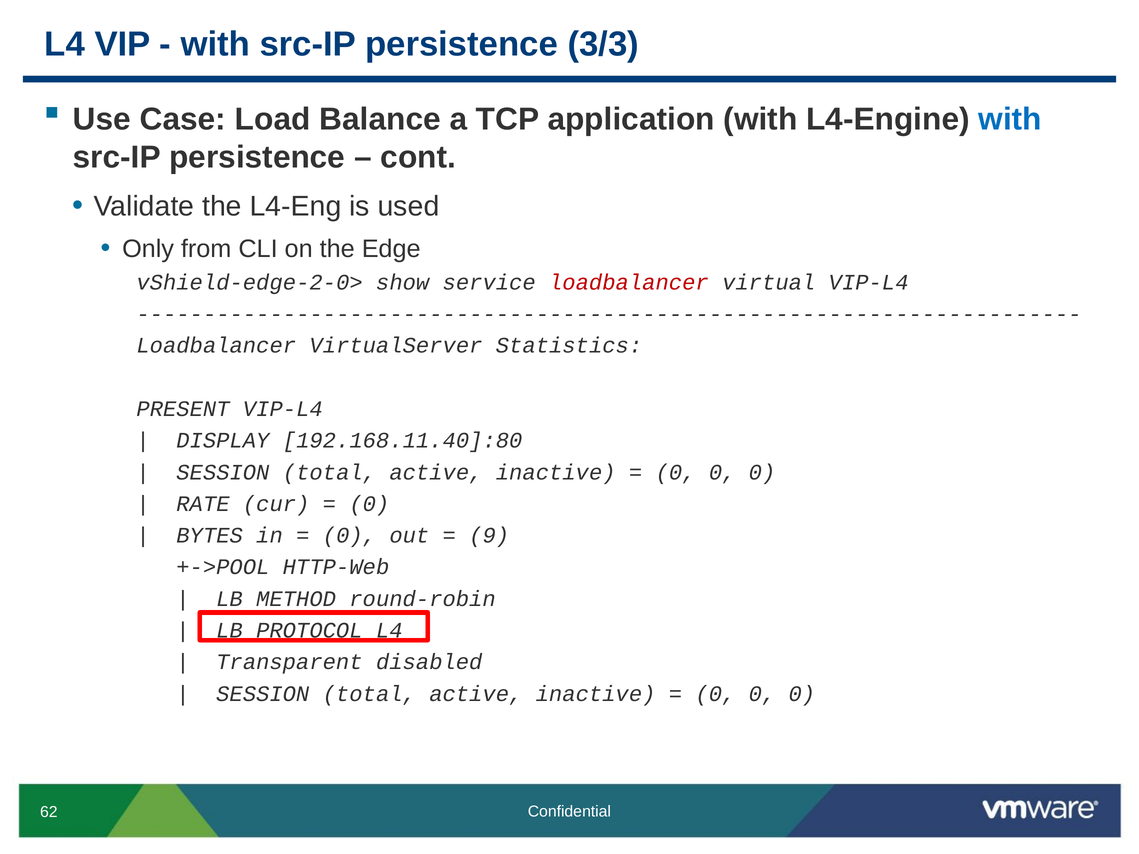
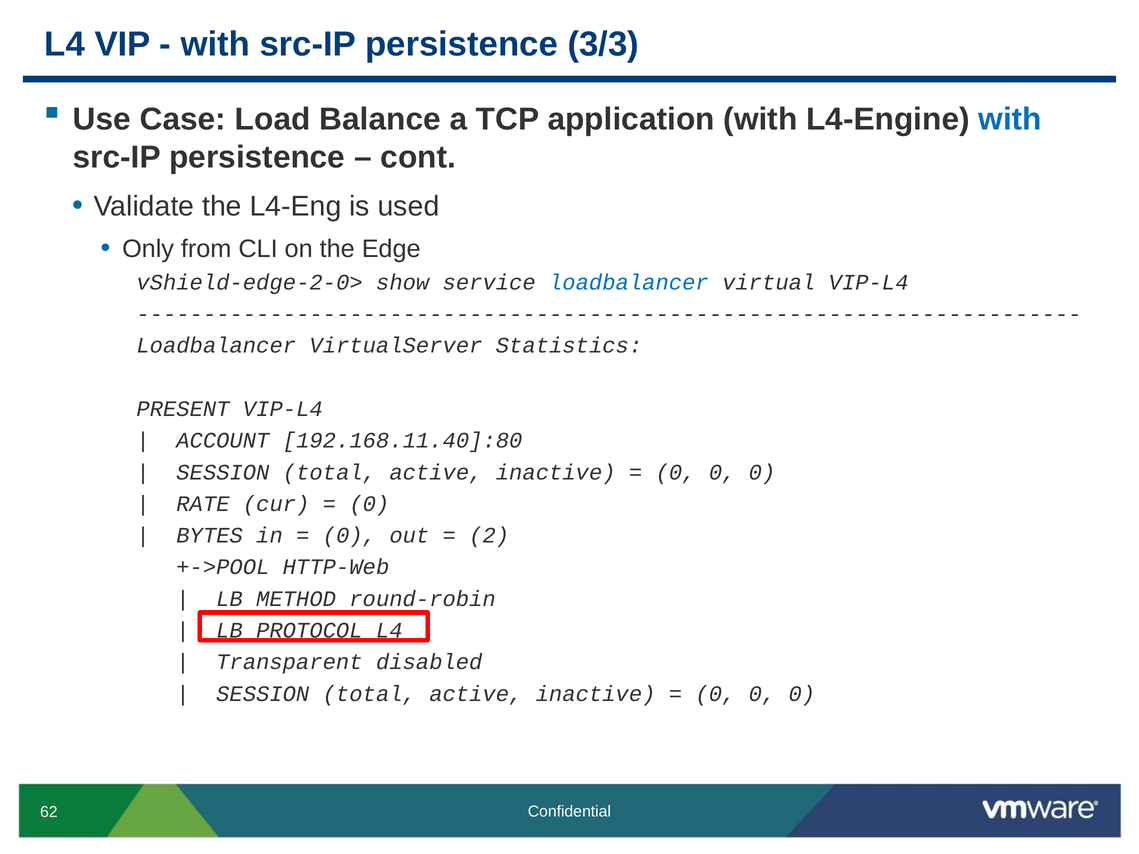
loadbalancer colour: red -> blue (629, 282)
DISPLAY: DISPLAY -> ACCOUNT (223, 441)
9: 9 -> 2 (489, 536)
